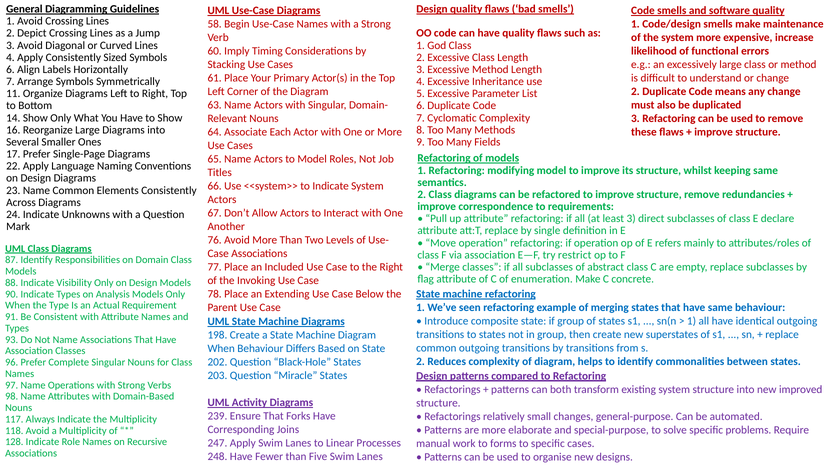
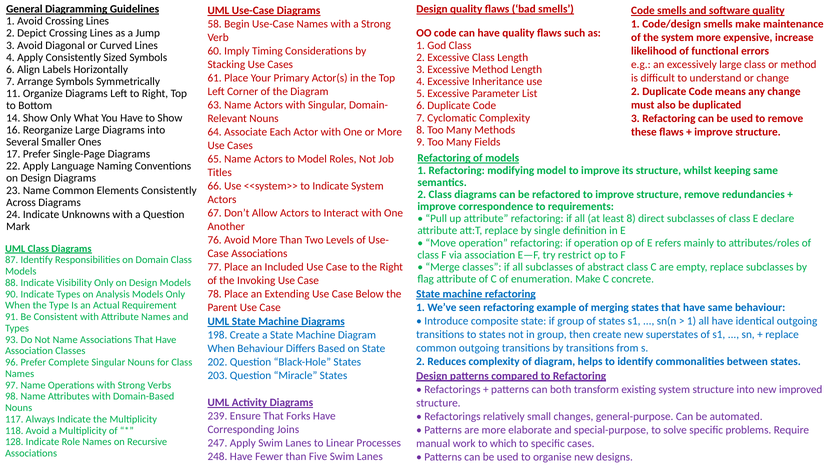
least 3: 3 -> 8 (631, 219)
forms: forms -> which (503, 443)
